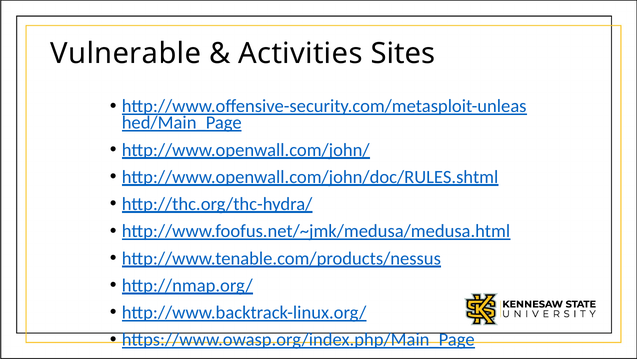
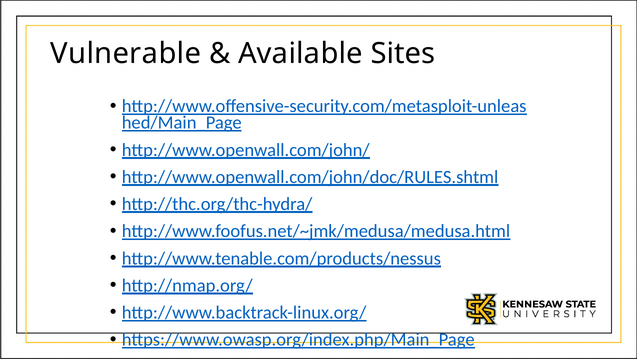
Activities: Activities -> Available (300, 54)
